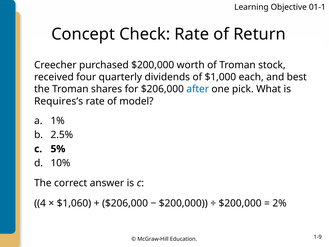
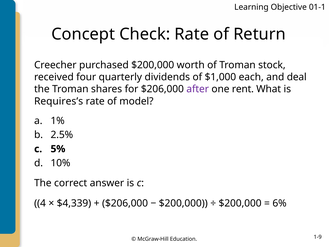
best: best -> deal (297, 77)
after colour: blue -> purple (198, 89)
pick: pick -> rent (243, 89)
$1,060: $1,060 -> $4,339 (74, 203)
2%: 2% -> 6% (280, 203)
